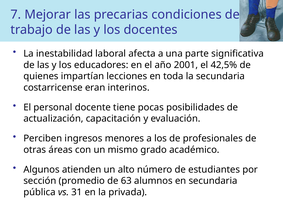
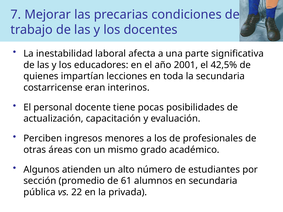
63: 63 -> 61 (126, 181)
31: 31 -> 22 (77, 192)
